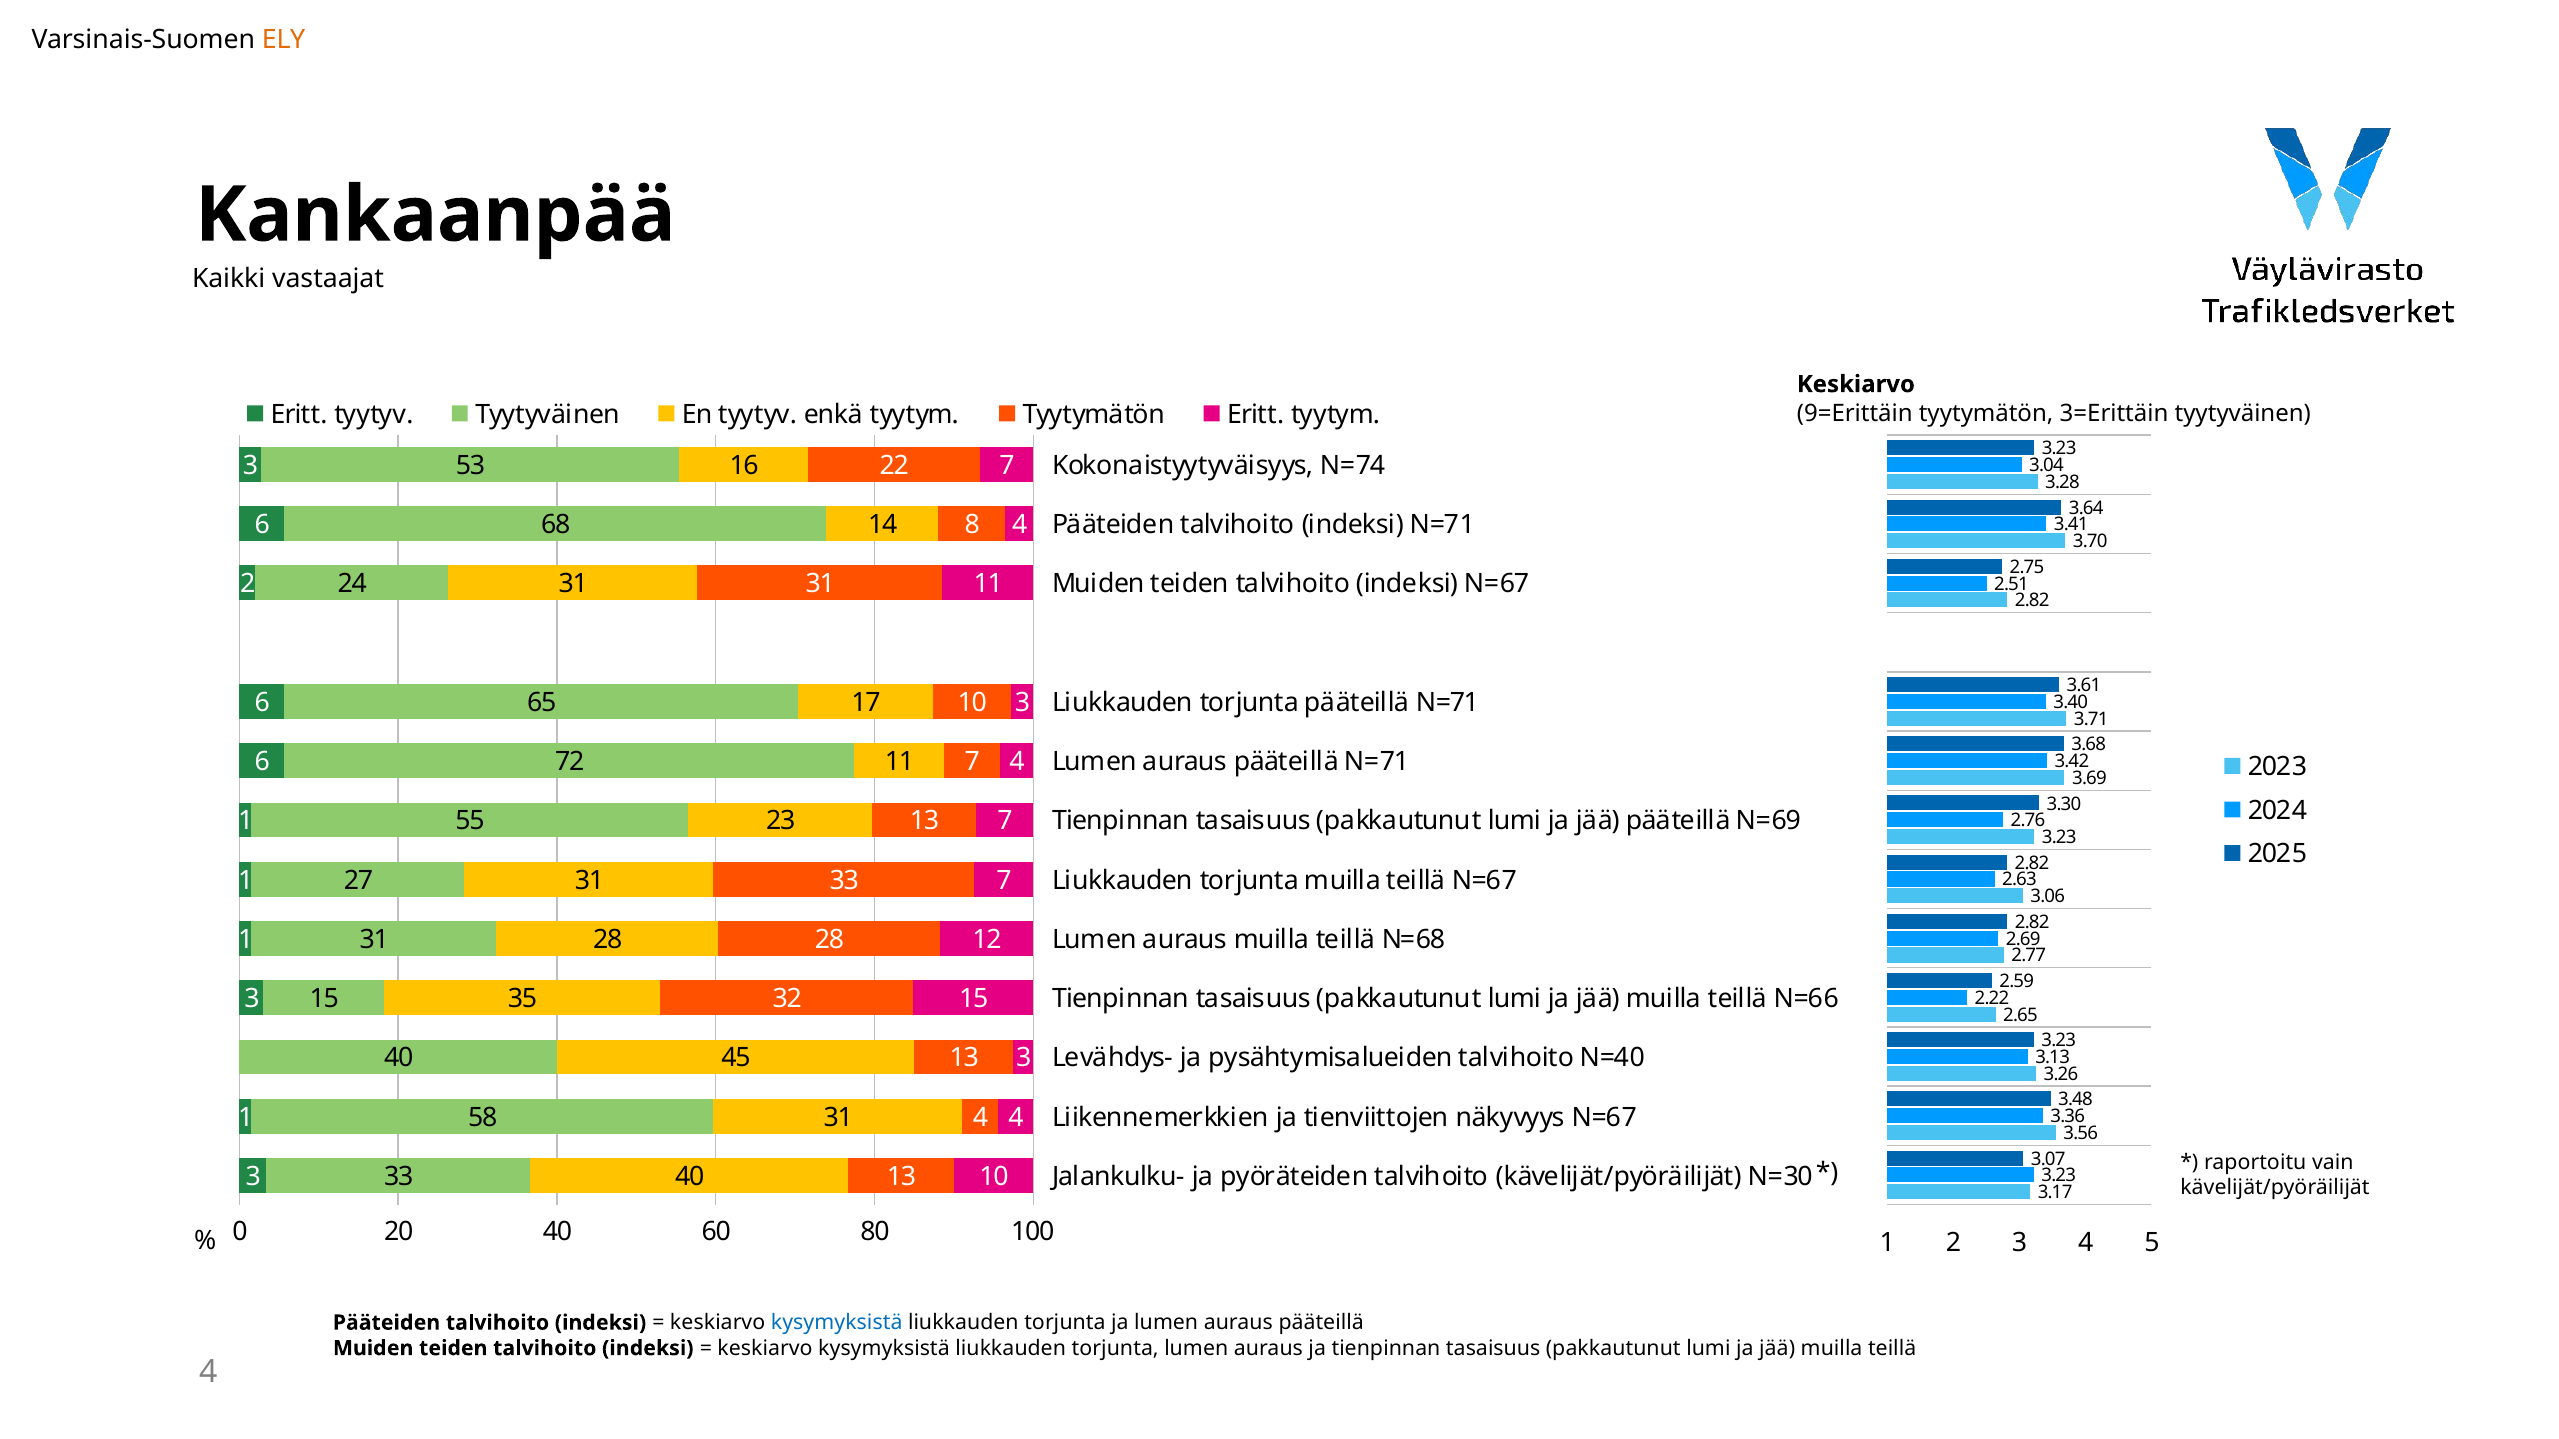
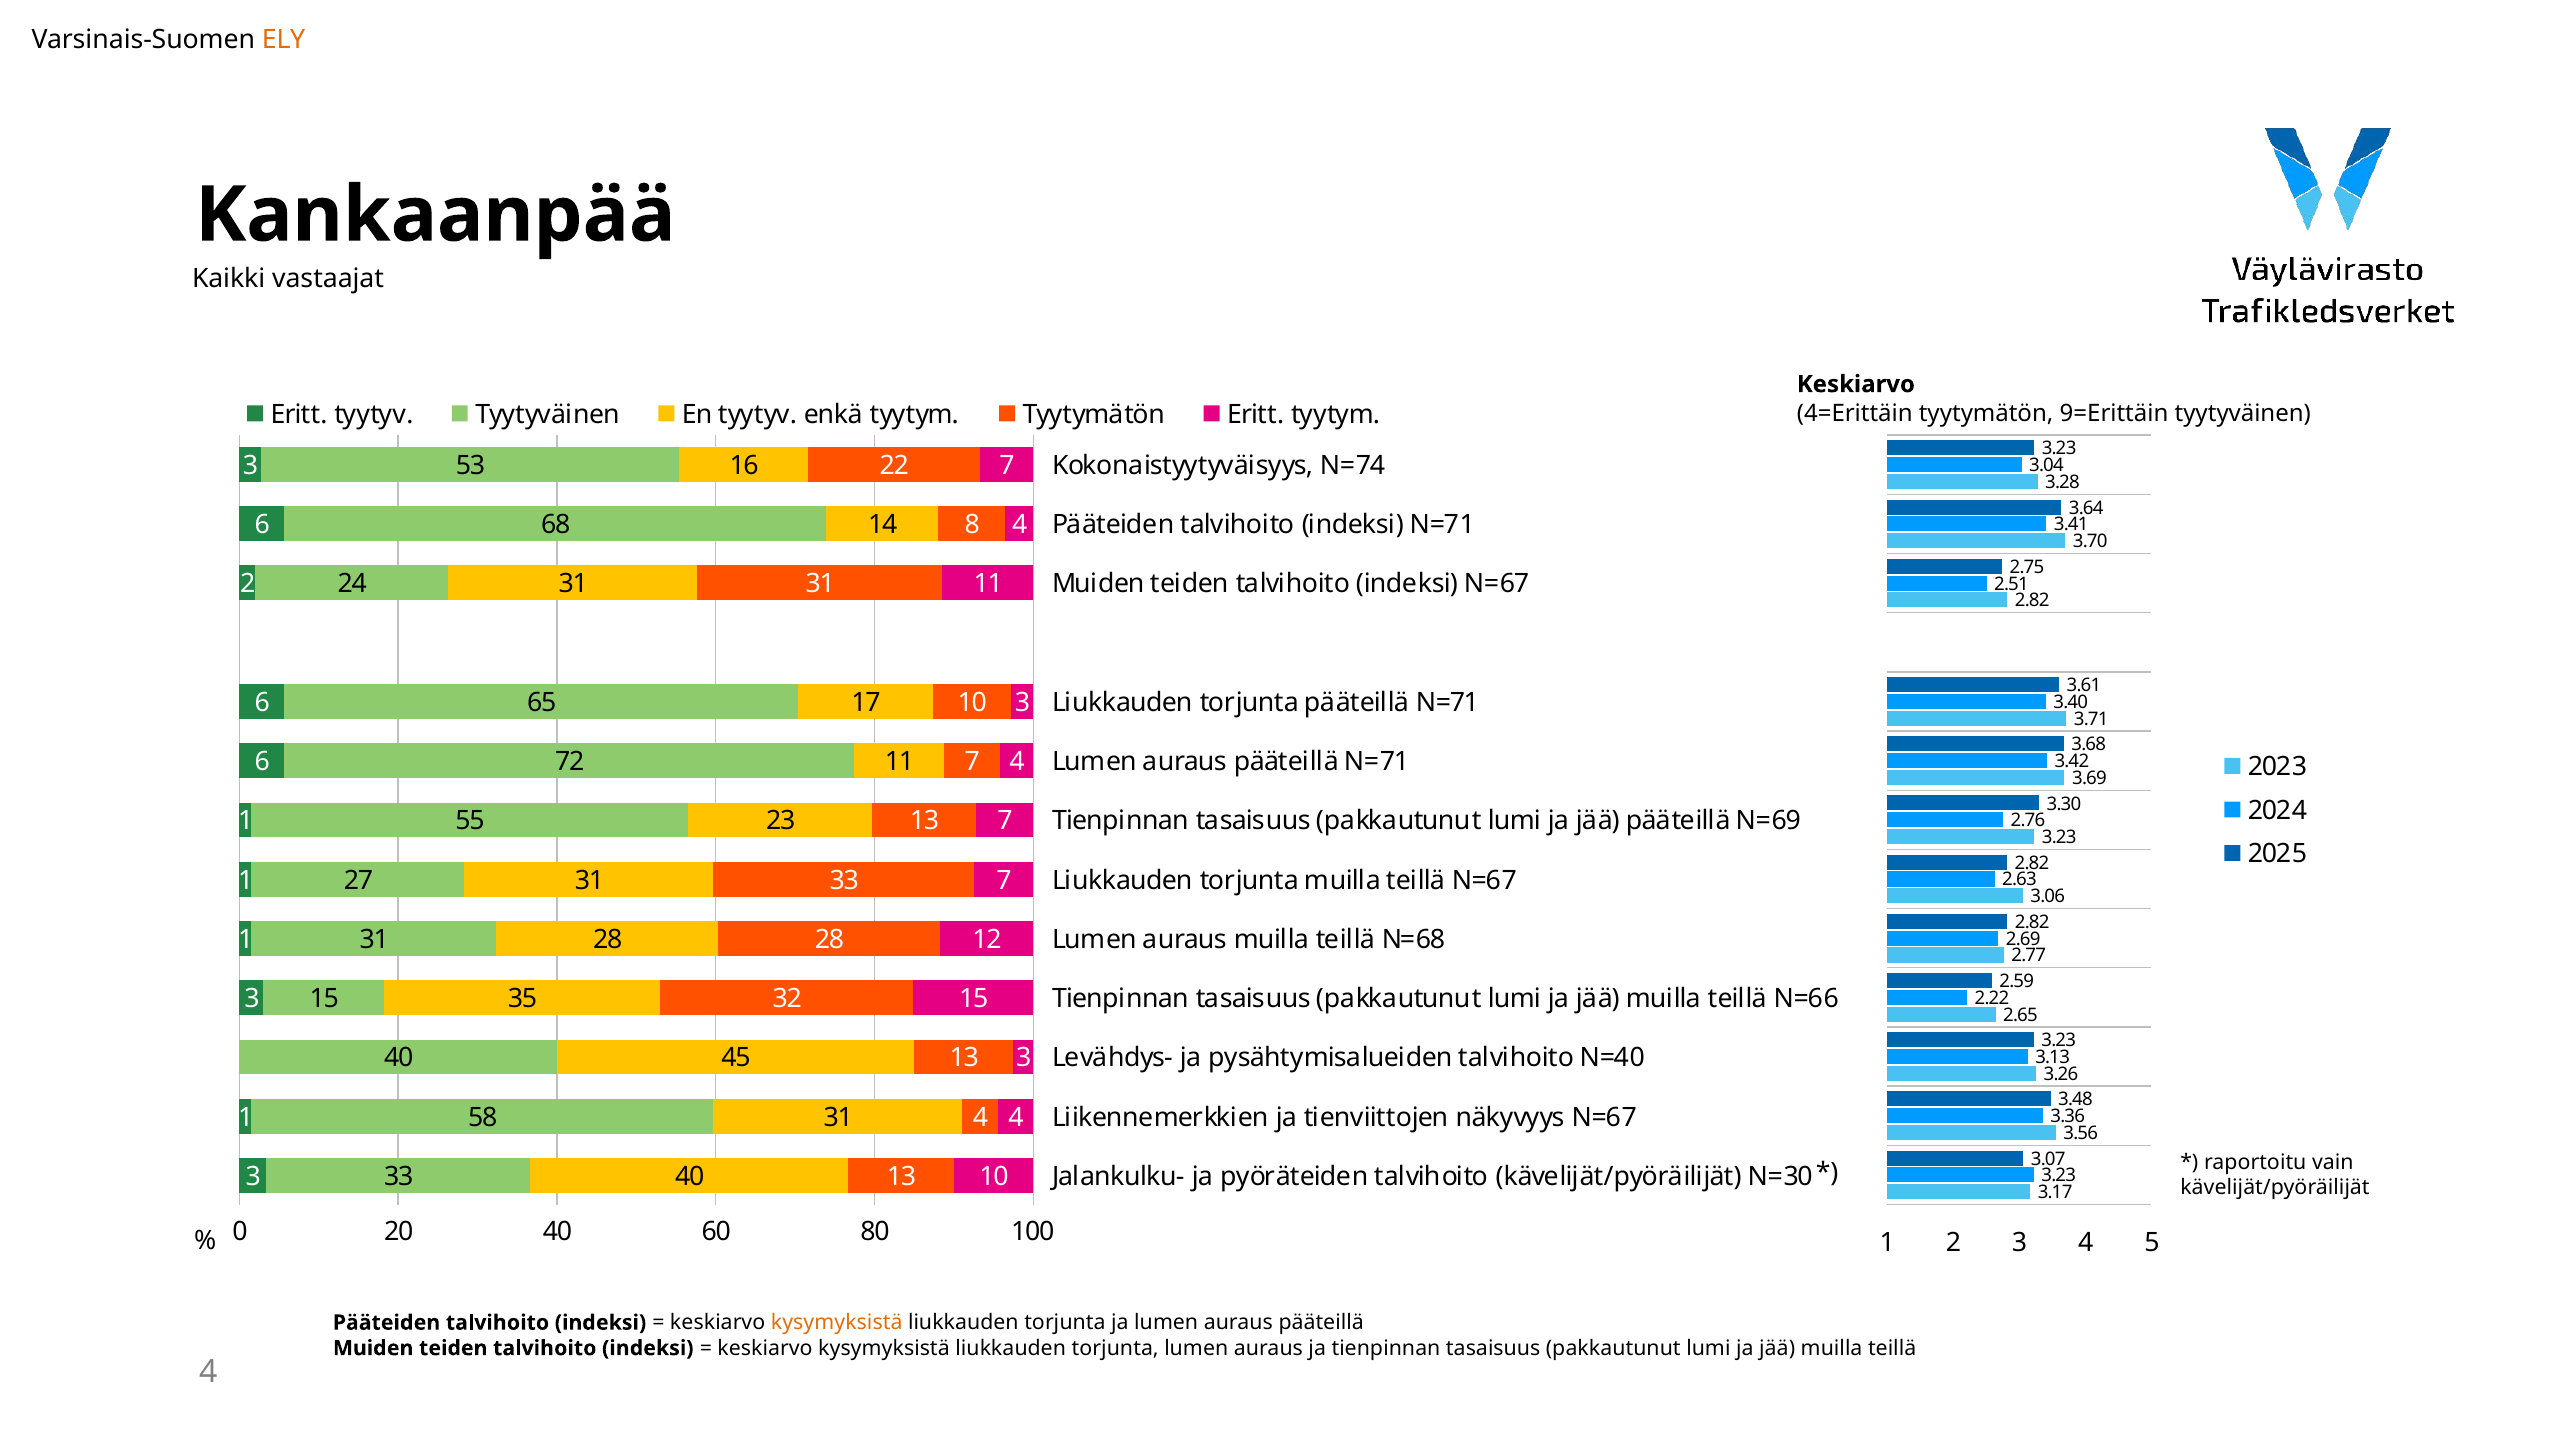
9=Erittäin: 9=Erittäin -> 4=Erittäin (1855, 413)
3=Erittäin: 3=Erittäin -> 9=Erittäin (2114, 413)
kysymyksistä colour: blue -> orange (837, 1323)
